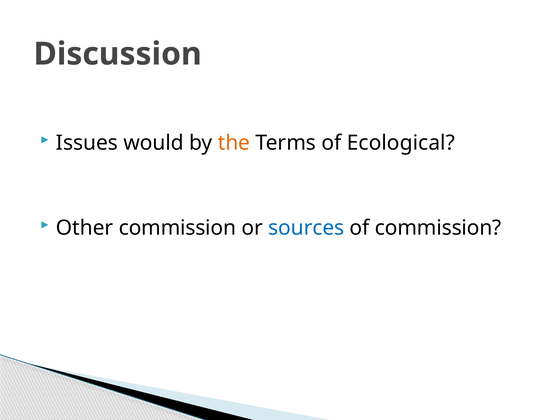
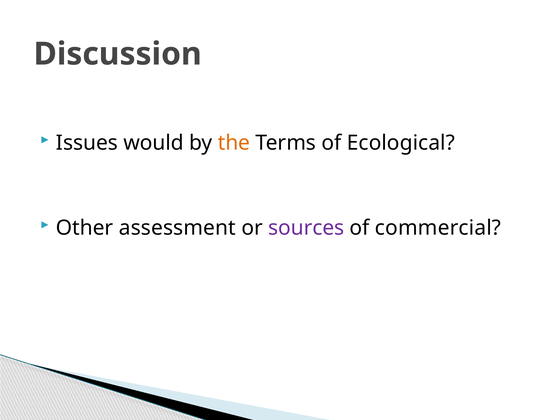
Other commission: commission -> assessment (177, 228)
sources colour: blue -> purple (306, 228)
of commission: commission -> commercial (438, 228)
